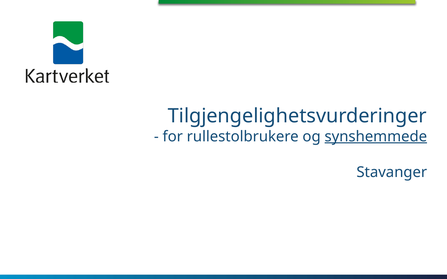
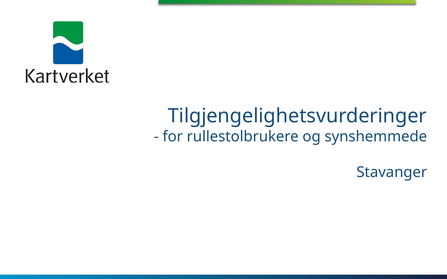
synshemmede underline: present -> none (376, 137)
